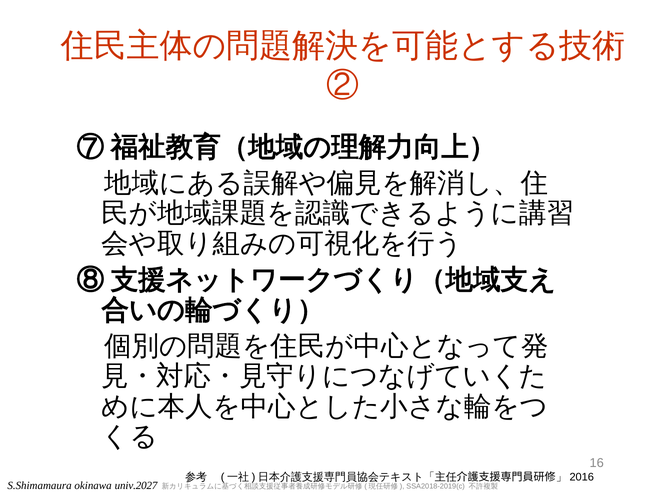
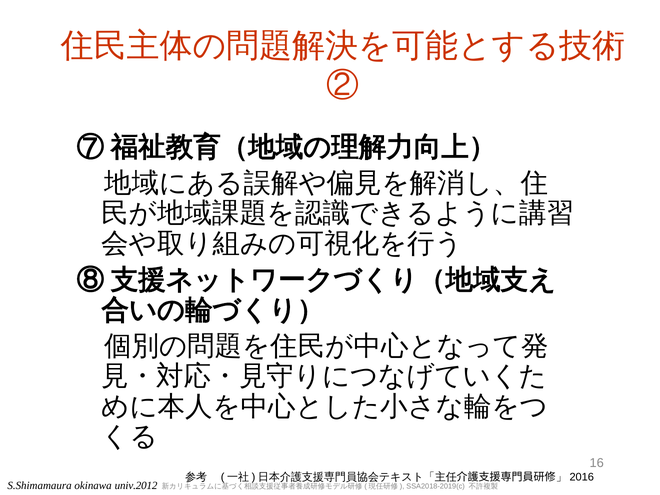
univ.2027: univ.2027 -> univ.2012 (136, 485)
